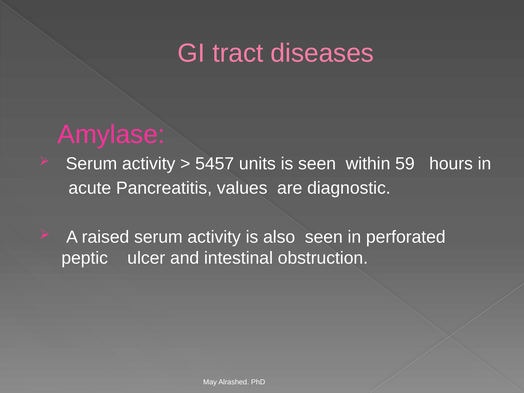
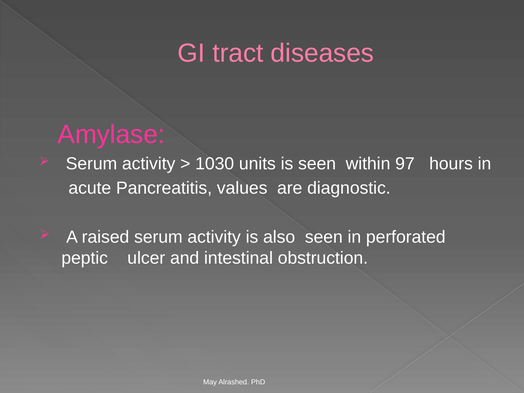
5457: 5457 -> 1030 (215, 164)
59: 59 -> 97 (405, 164)
